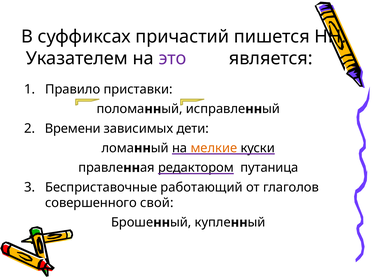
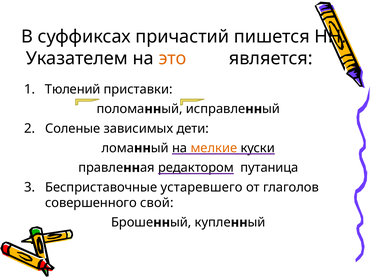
это colour: purple -> orange (173, 58)
Правило: Правило -> Тюлений (73, 89)
Времени: Времени -> Соленые (73, 128)
работающий: работающий -> устаревшего (202, 187)
